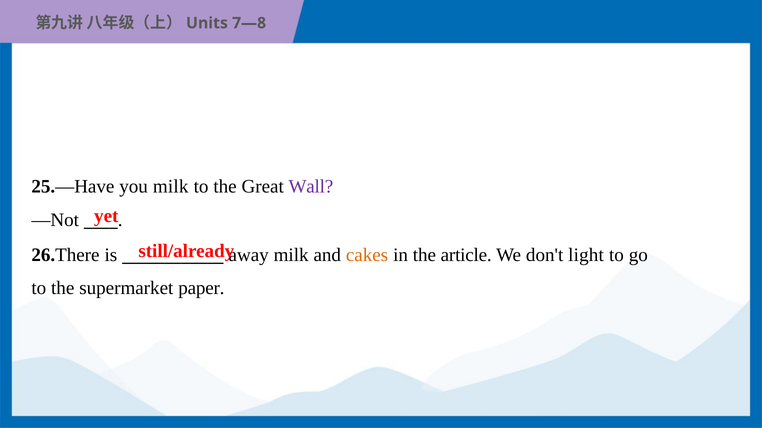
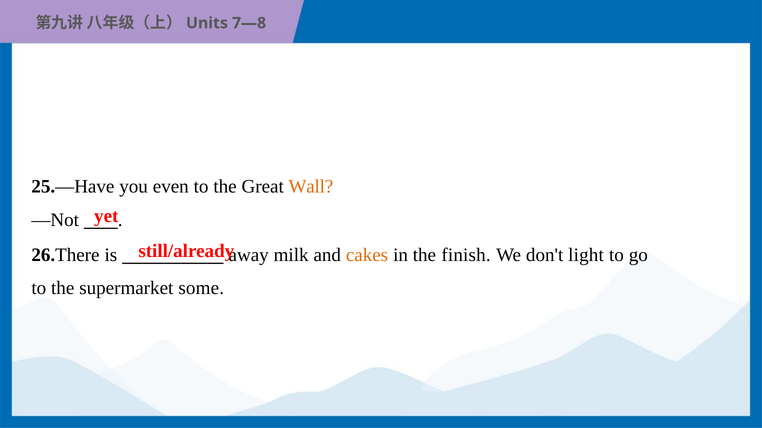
you milk: milk -> even (171, 187)
Wall colour: purple -> orange (311, 187)
article: article -> finish (466, 255)
paper: paper -> some (201, 289)
